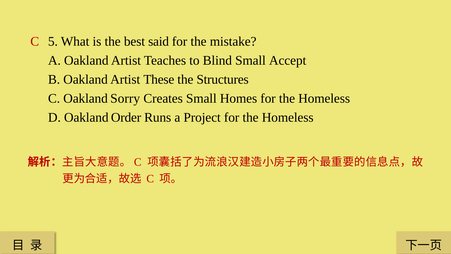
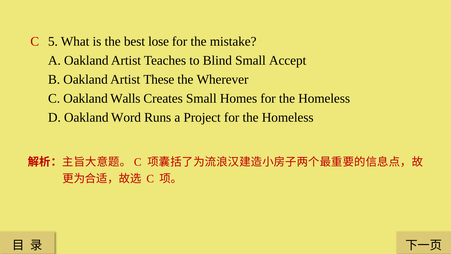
said: said -> lose (159, 42)
Structures: Structures -> Wherever (223, 79)
Sorry: Sorry -> Walls (125, 98)
Order: Order -> Word (126, 117)
